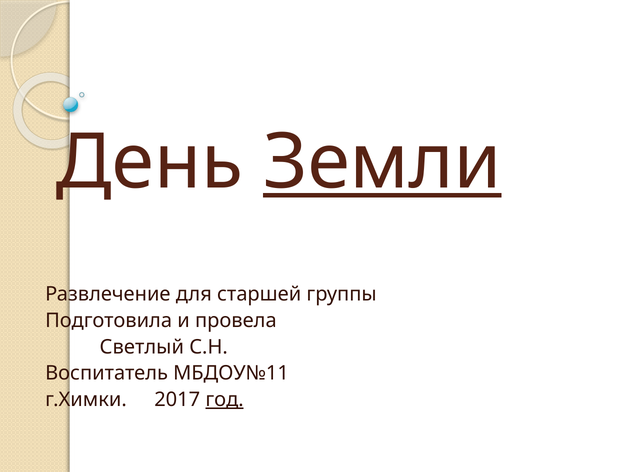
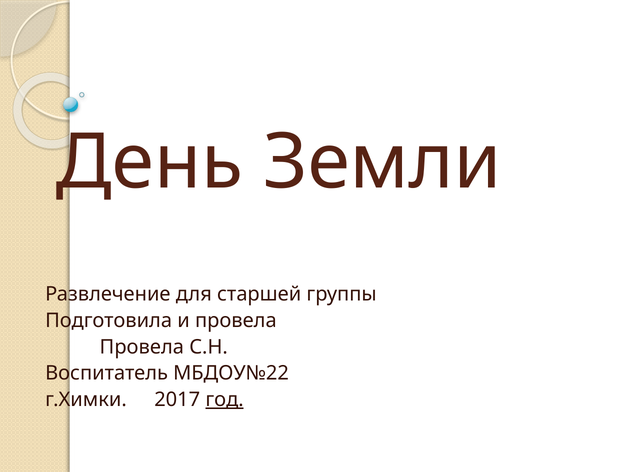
Земли underline: present -> none (382, 162)
Светлый: Светлый -> Провела (142, 347)
МБДОУ№11: МБДОУ№11 -> МБДОУ№22 (231, 373)
